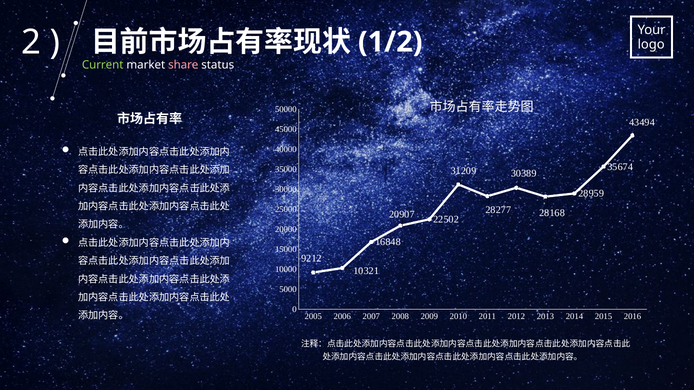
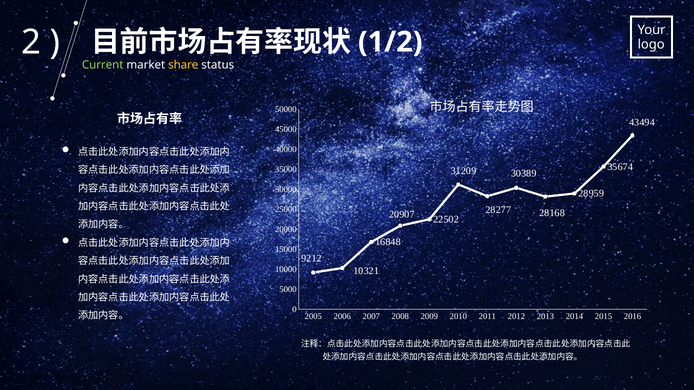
share colour: pink -> yellow (183, 65)
